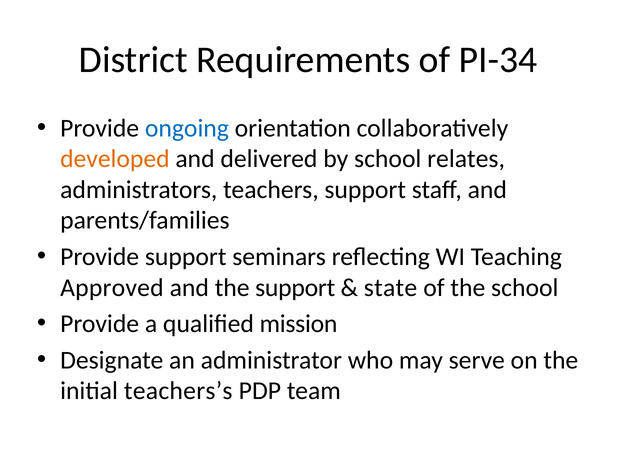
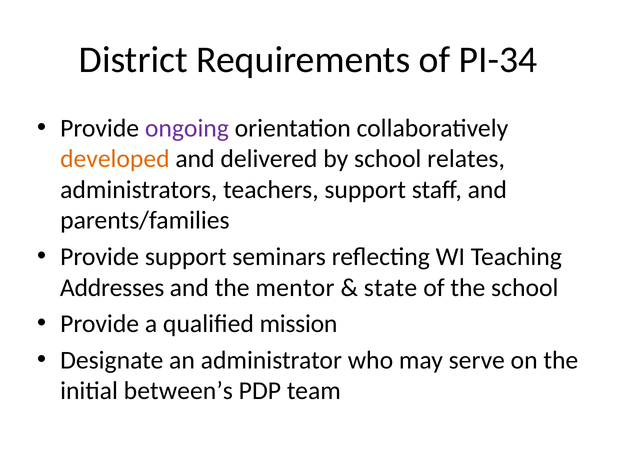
ongoing colour: blue -> purple (187, 128)
Approved: Approved -> Addresses (112, 288)
the support: support -> mentor (295, 288)
teachers’s: teachers’s -> between’s (178, 392)
